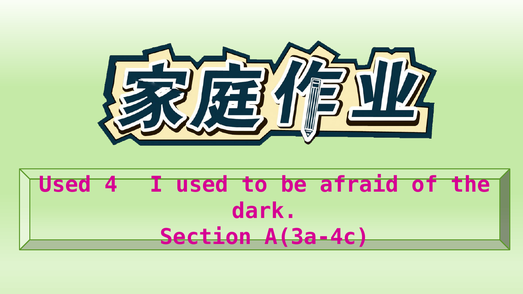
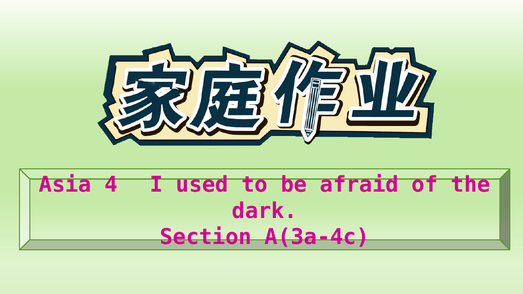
Used: Used -> Asia (65, 185)
